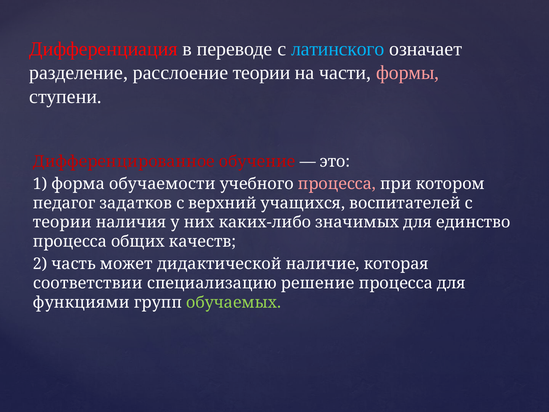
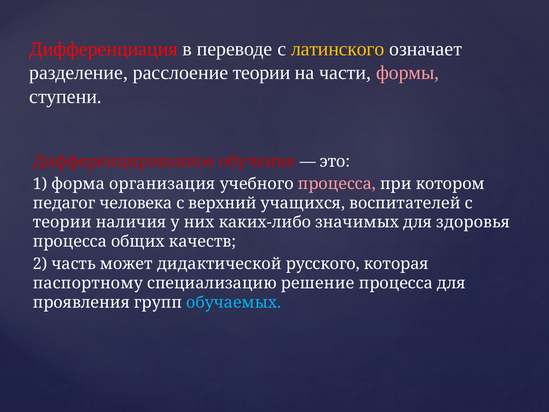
латинского colour: light blue -> yellow (338, 49)
обучаемости: обучаемости -> организация (162, 184)
задатков: задатков -> человека (136, 203)
единство: единство -> здоровья (473, 222)
наличие: наличие -> русского (323, 264)
соответствии: соответствии -> паспортному (88, 283)
функциями: функциями -> проявления (81, 302)
обучаемых colour: light green -> light blue (234, 302)
